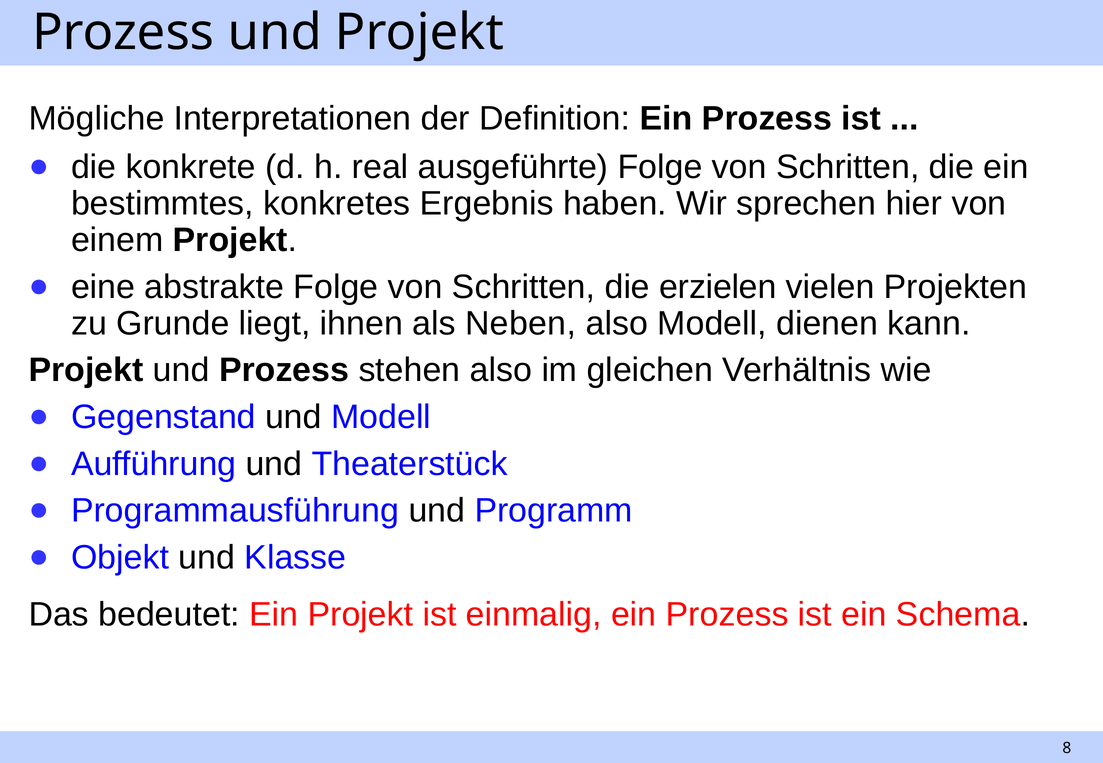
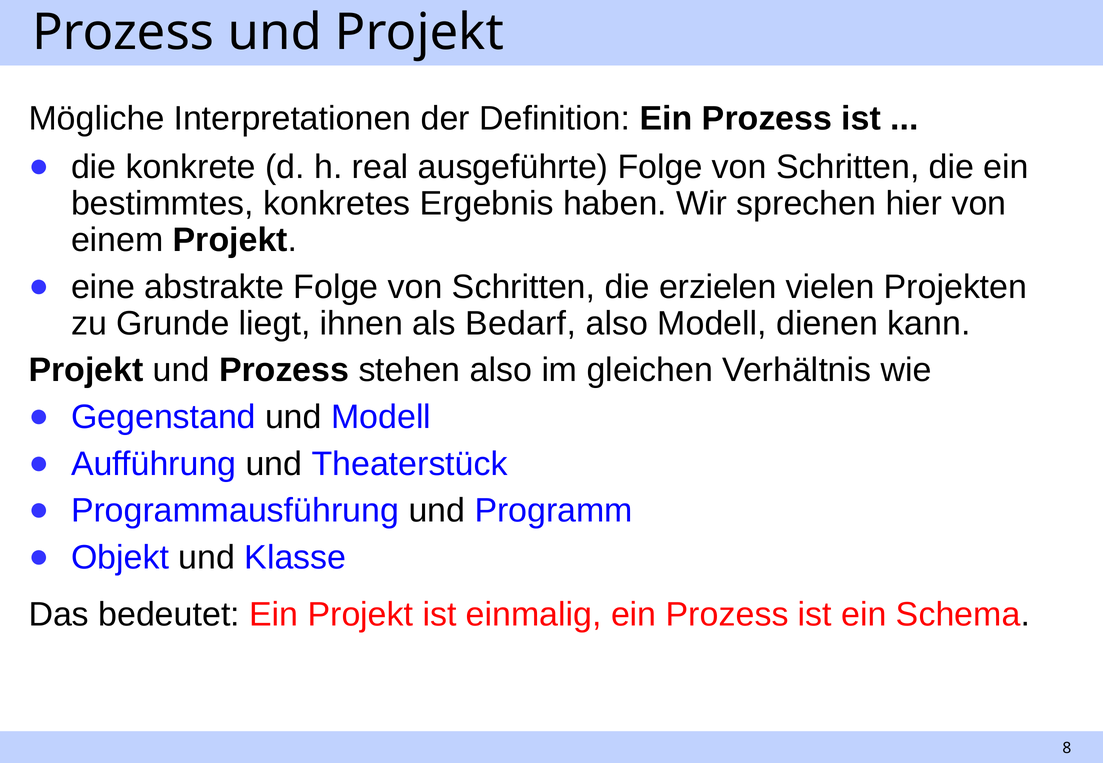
Neben: Neben -> Bedarf (521, 324)
